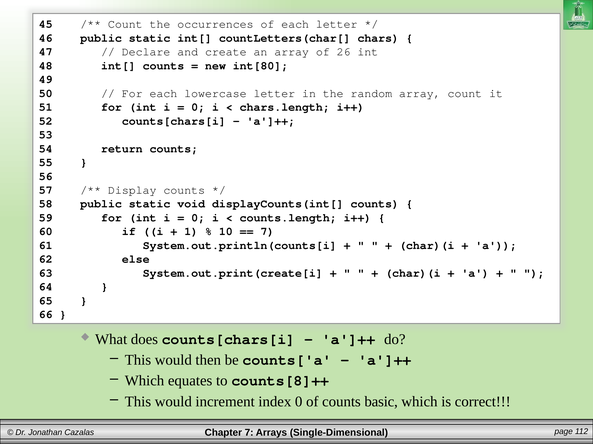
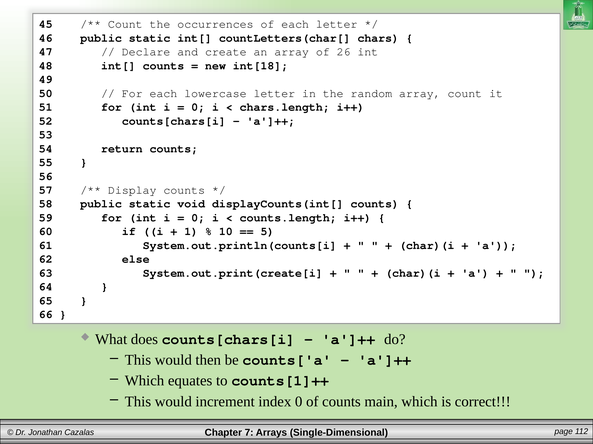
int[80: int[80 -> int[18 (260, 66)
7: 7 -> 5 (267, 232)
counts[8]++: counts[8]++ -> counts[1]++ (280, 381)
basic: basic -> main (381, 402)
